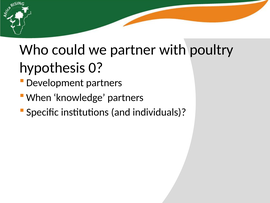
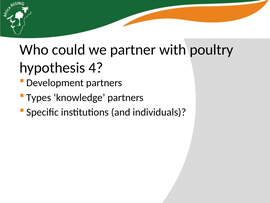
0: 0 -> 4 (96, 68)
When: When -> Types (39, 97)
